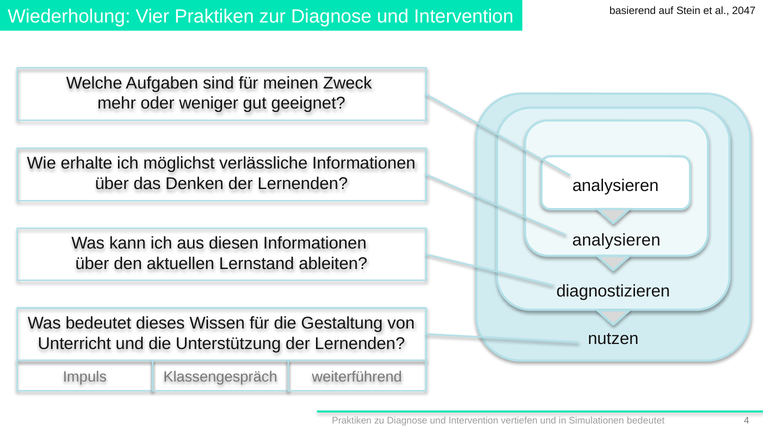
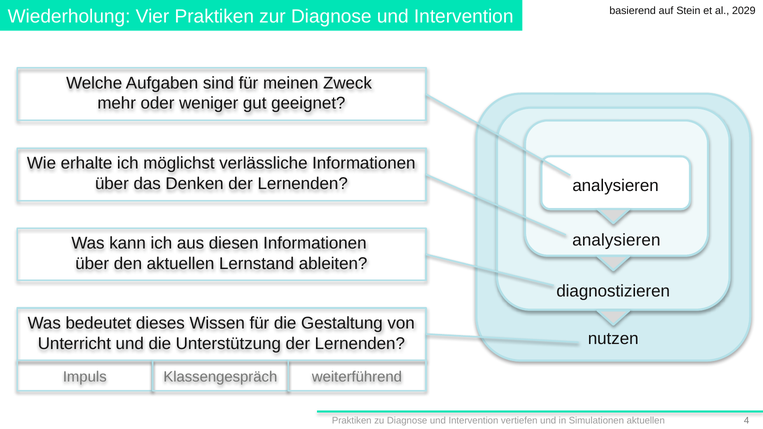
2047: 2047 -> 2029 (744, 11)
Simulationen bedeutet: bedeutet -> aktuellen (646, 421)
